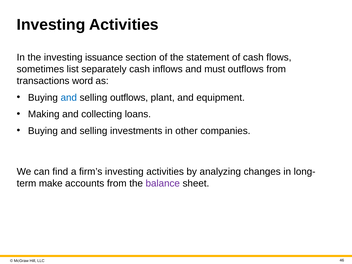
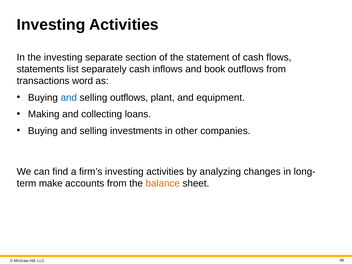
issuance: issuance -> separate (104, 57)
sometimes: sometimes -> statements (40, 69)
must: must -> book (215, 69)
balance colour: purple -> orange (163, 183)
